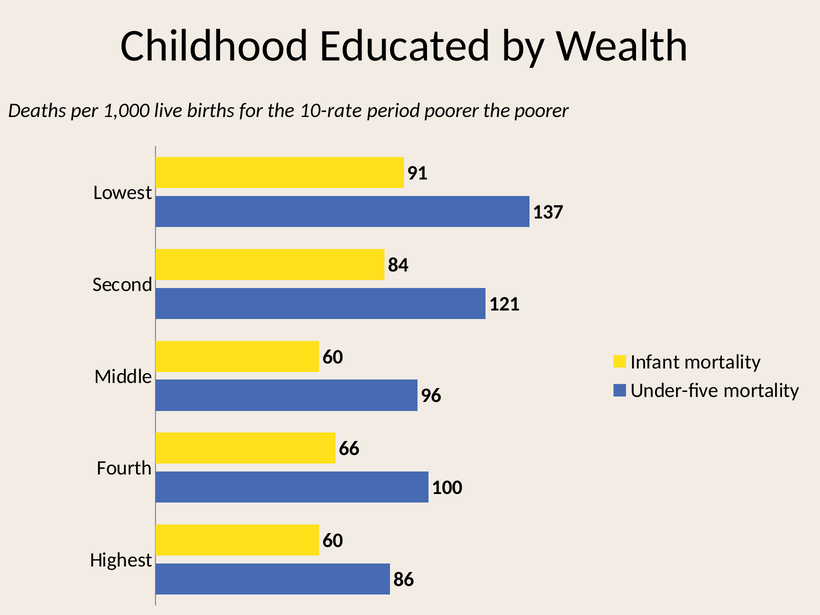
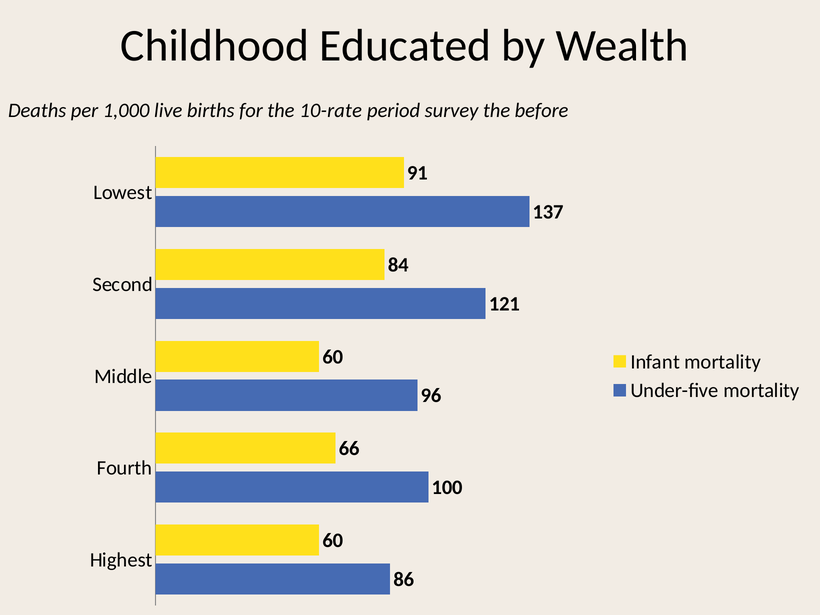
period poorer: poorer -> survey (452, 110)
the poorer: poorer -> before (542, 110)
